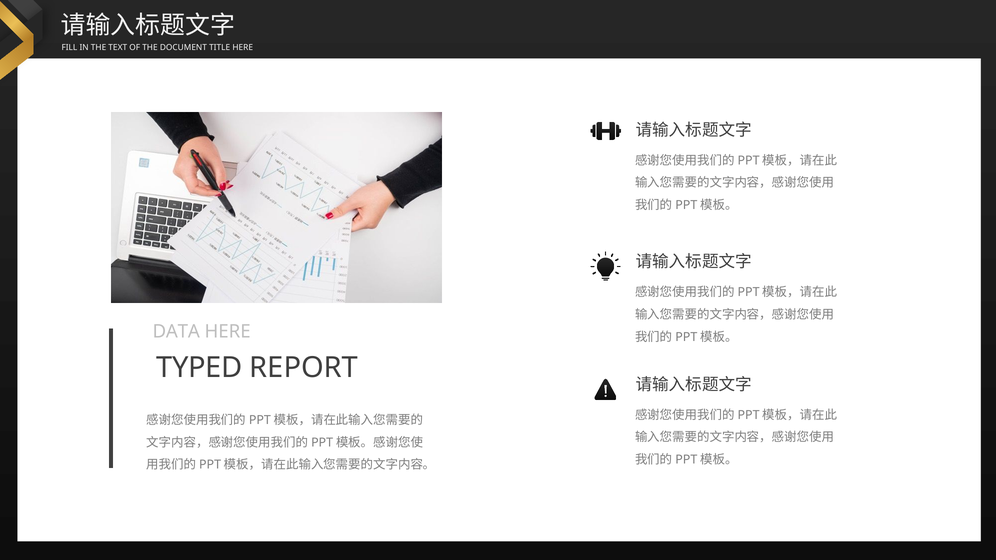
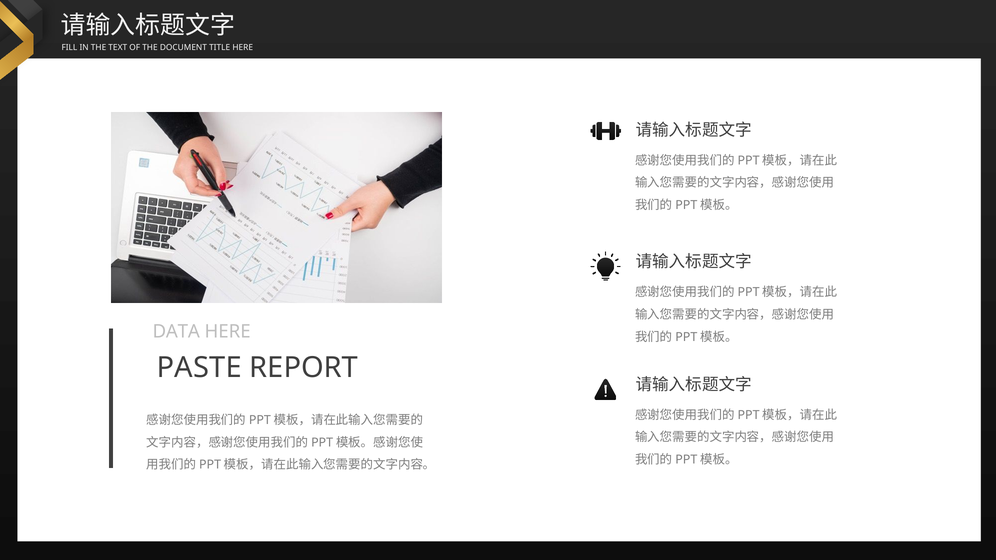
TYPED: TYPED -> PASTE (199, 368)
